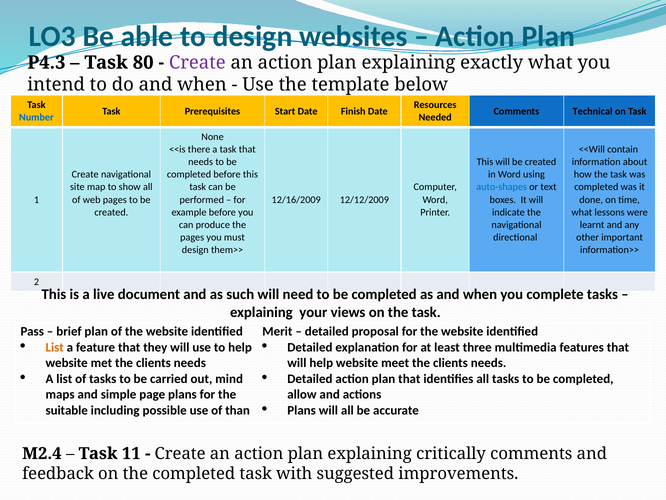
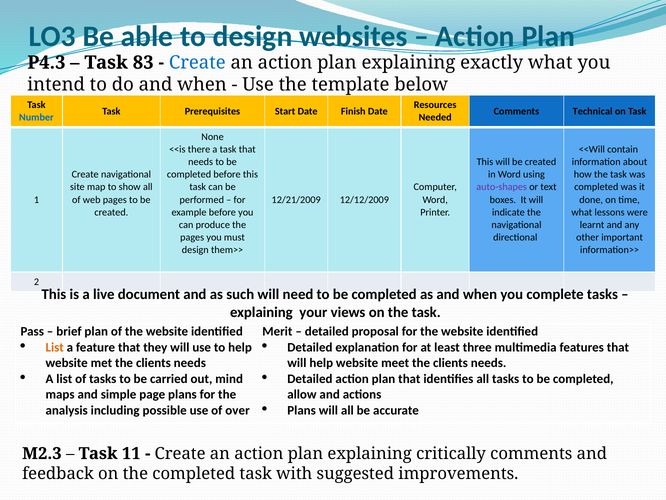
80: 80 -> 83 (143, 63)
Create colour: purple -> blue (197, 63)
auto-shapes colour: blue -> purple (502, 187)
12/16/2009: 12/16/2009 -> 12/21/2009 (296, 199)
suitable: suitable -> analysis (67, 410)
than: than -> over (238, 410)
M2.4: M2.4 -> M2.3 (42, 453)
